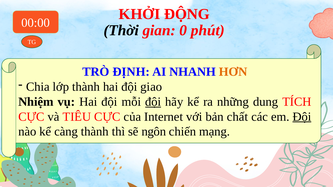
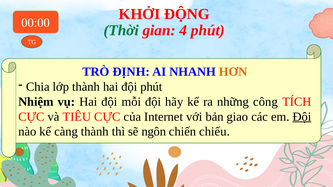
Thời colour: black -> green (121, 31)
0: 0 -> 4 (183, 31)
đội giao: giao -> phút (151, 87)
đội underline: present -> none (153, 102)
dung: dung -> công (265, 102)
chất: chất -> giao (237, 117)
mạng: mạng -> chiếu (215, 132)
